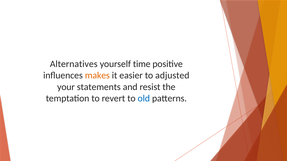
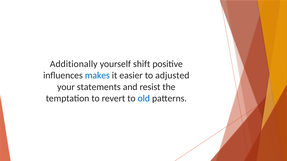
Alternatives: Alternatives -> Additionally (74, 64)
time: time -> shift (142, 64)
makes colour: orange -> blue (97, 76)
